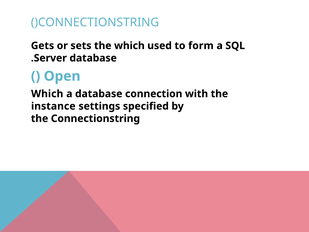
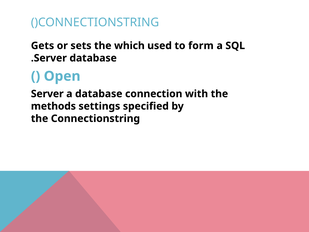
Which: Which -> Server (47, 94)
instance: instance -> methods (53, 106)
